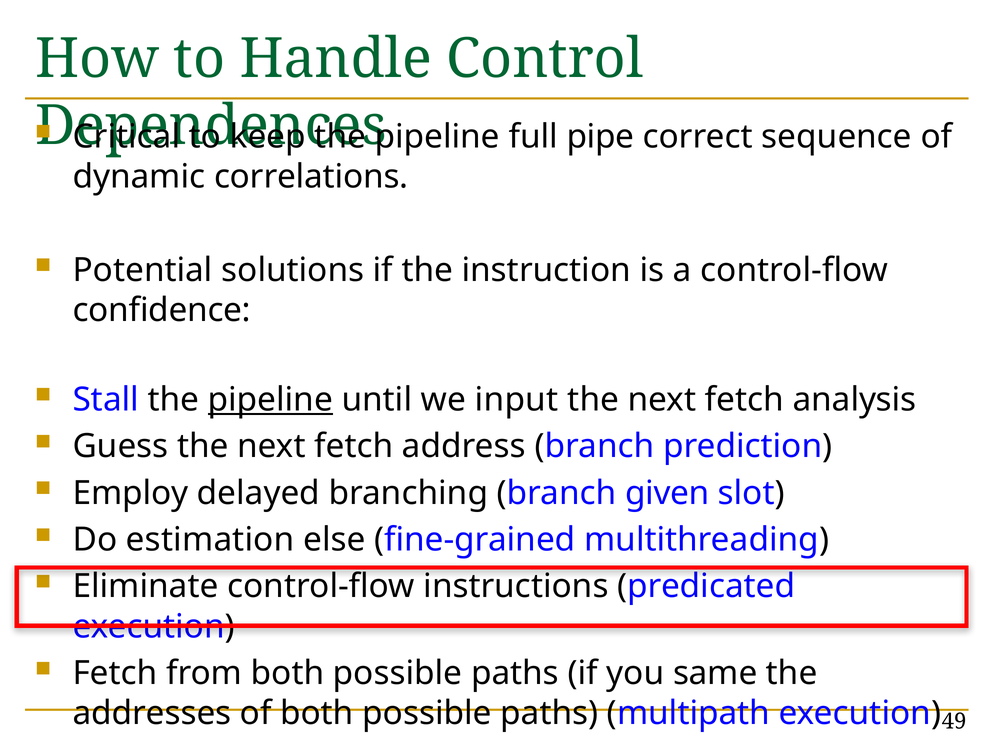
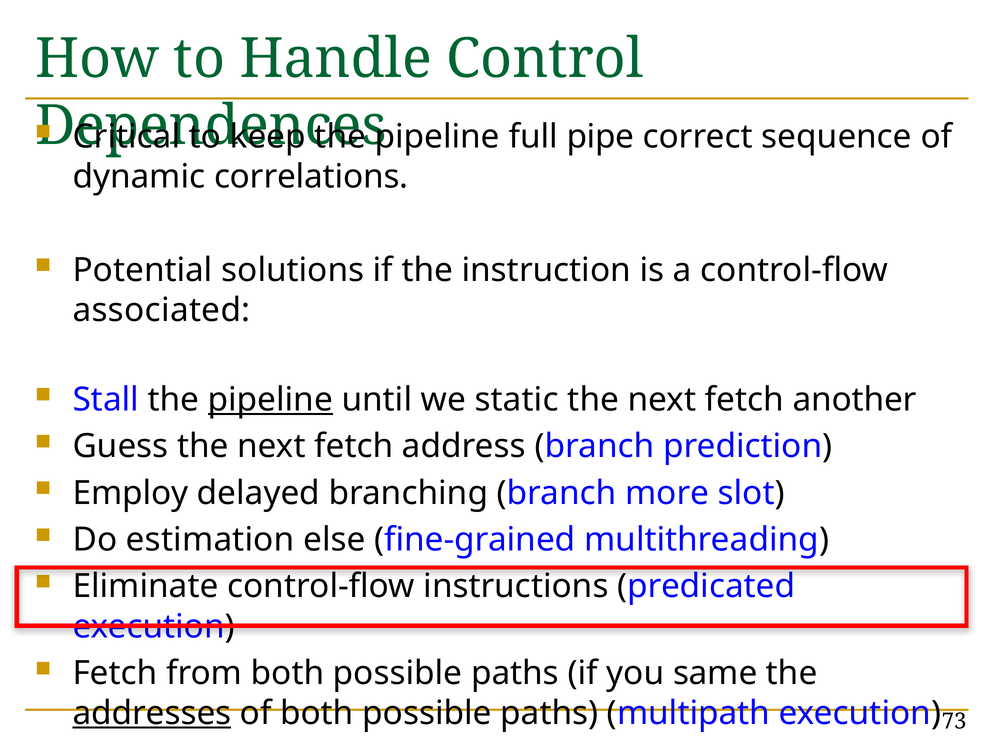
confidence: confidence -> associated (162, 310)
input: input -> static (517, 400)
analysis: analysis -> another (855, 400)
given: given -> more (667, 493)
addresses underline: none -> present (152, 714)
49: 49 -> 73 (954, 722)
